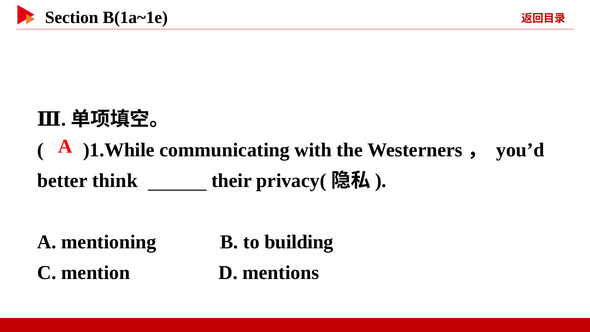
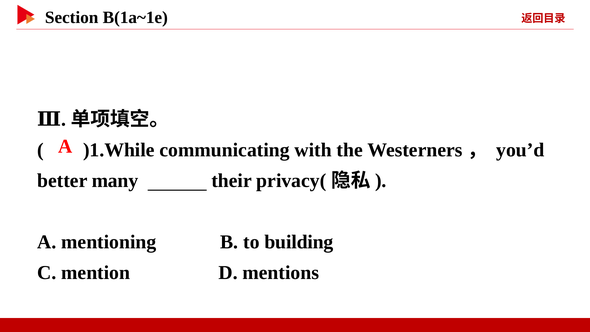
think: think -> many (115, 181)
